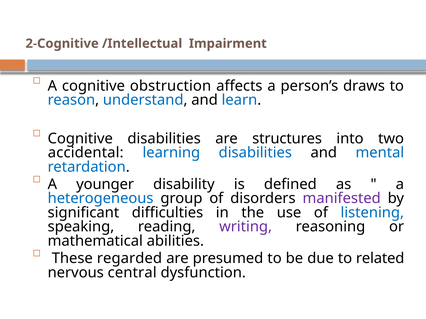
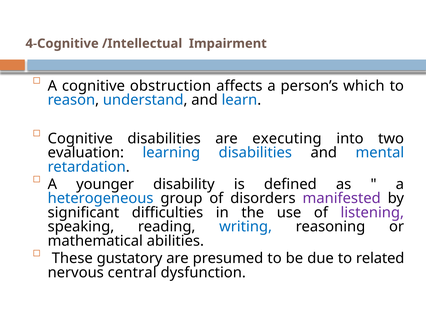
2-Cognitive: 2-Cognitive -> 4-Cognitive (62, 44)
draws: draws -> which (364, 86)
structures: structures -> executing (287, 139)
accidental: accidental -> evaluation (86, 153)
listening colour: blue -> purple (372, 213)
writing colour: purple -> blue (246, 227)
regarded: regarded -> gustatory (130, 259)
